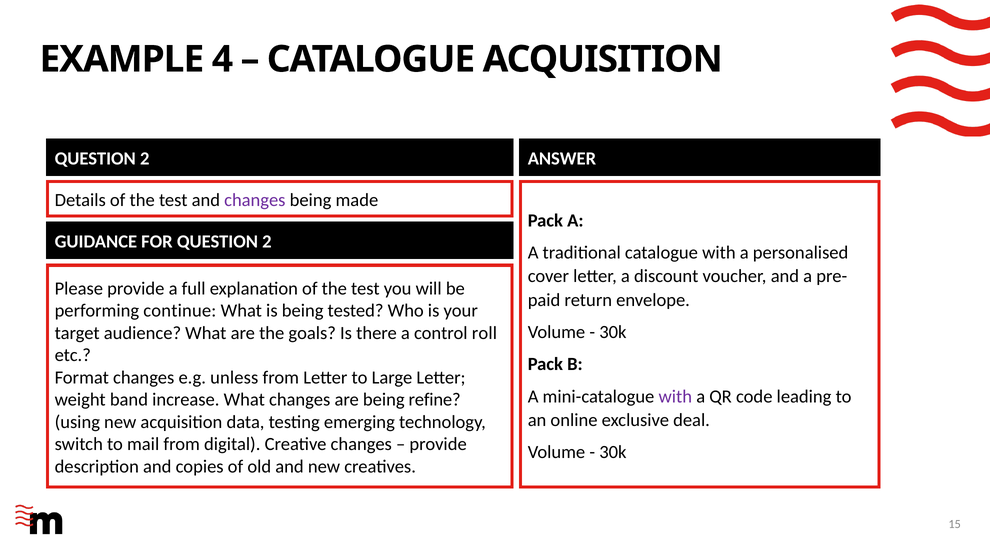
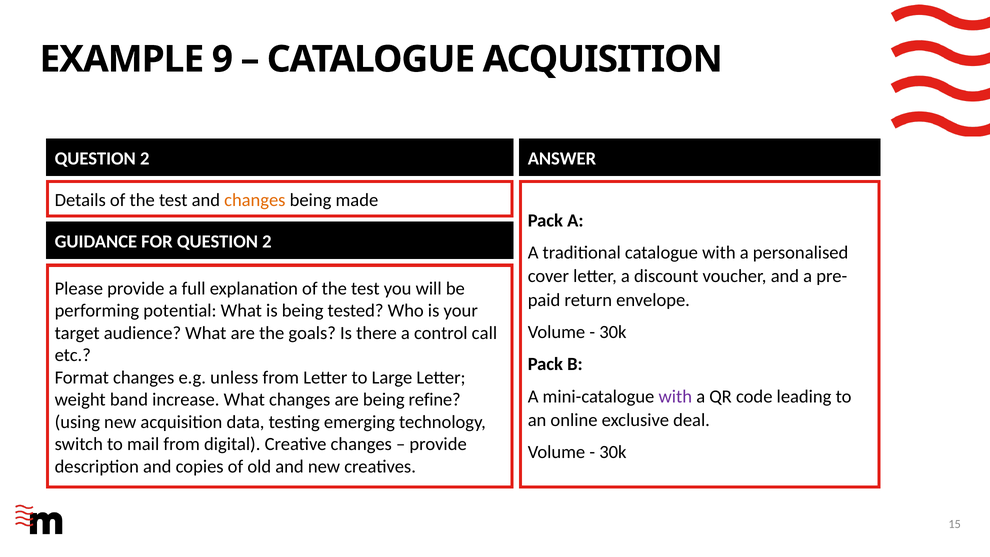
4: 4 -> 9 (222, 59)
changes colour: purple -> orange (255, 200)
continue: continue -> potential (180, 311)
roll: roll -> call (484, 333)
